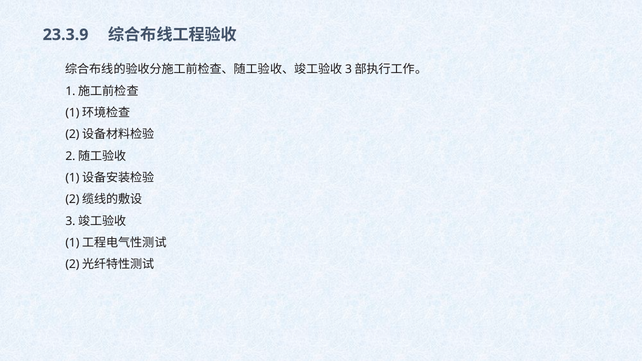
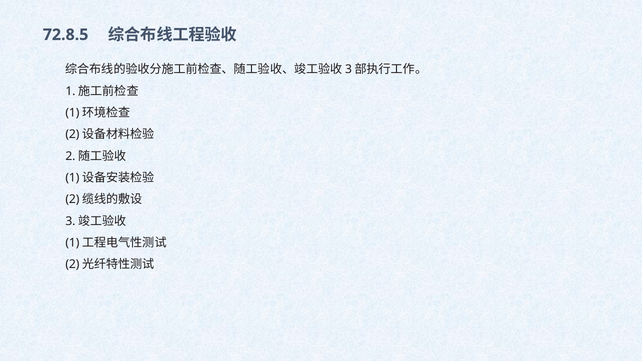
23.3.9: 23.3.9 -> 72.8.5 (66, 35)
